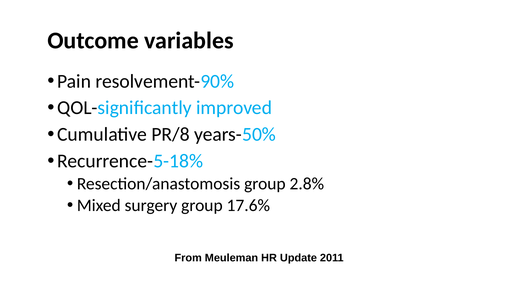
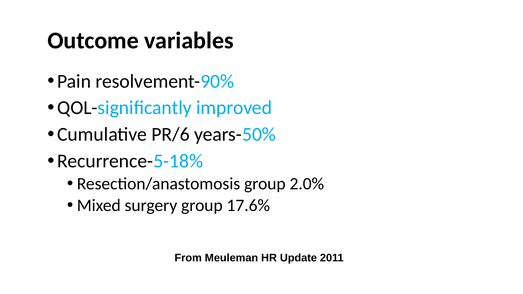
PR/8: PR/8 -> PR/6 (170, 135)
2.8%: 2.8% -> 2.0% (307, 184)
